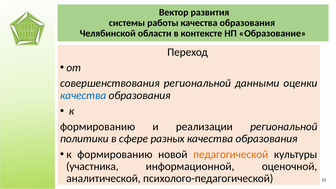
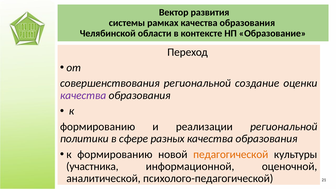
работы: работы -> рамках (163, 23)
данными: данными -> создание (257, 83)
качества colour: blue -> purple (83, 95)
